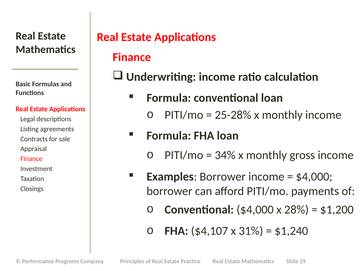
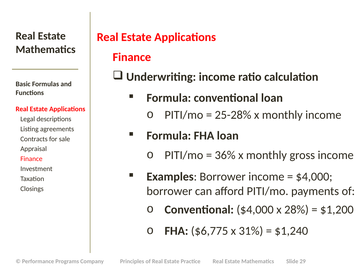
34%: 34% -> 36% (225, 155)
$4,107: $4,107 -> $6,775 (210, 231)
